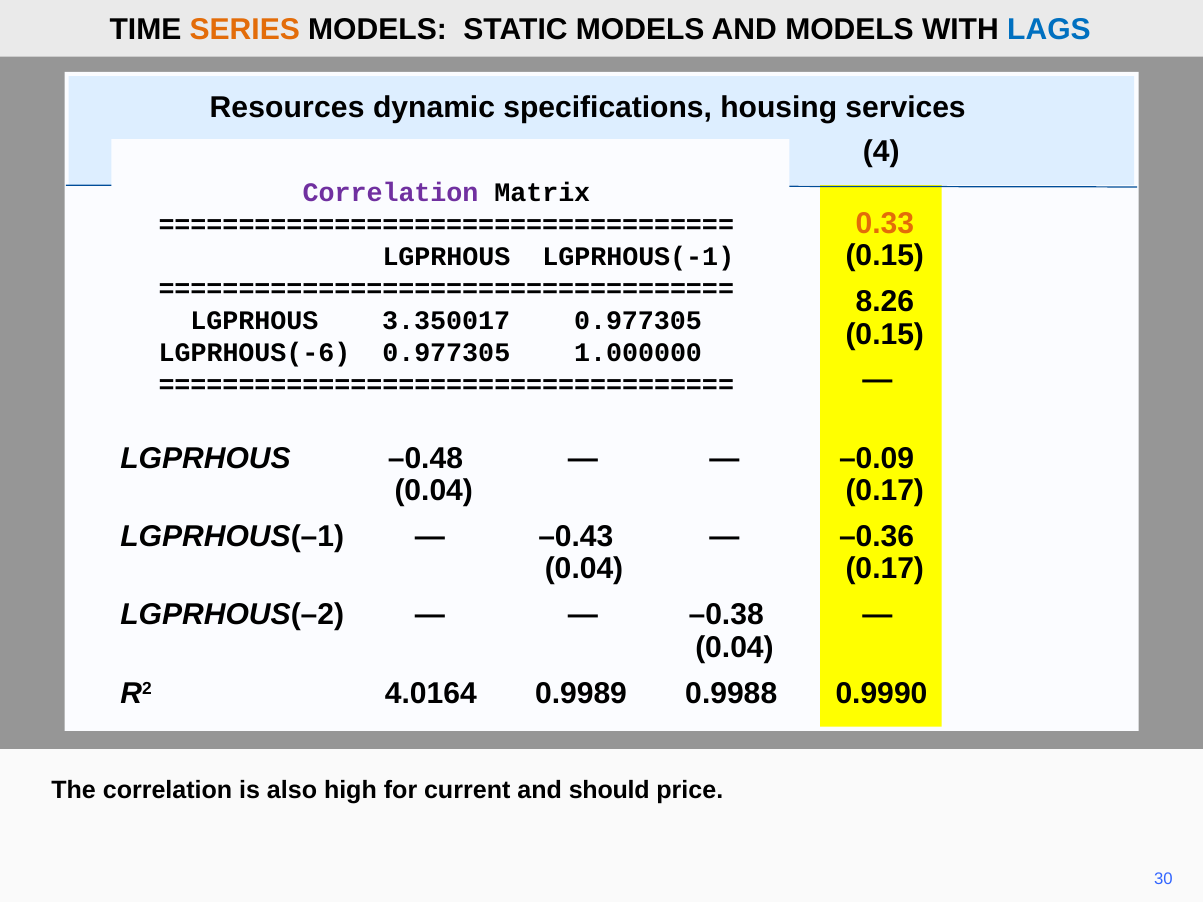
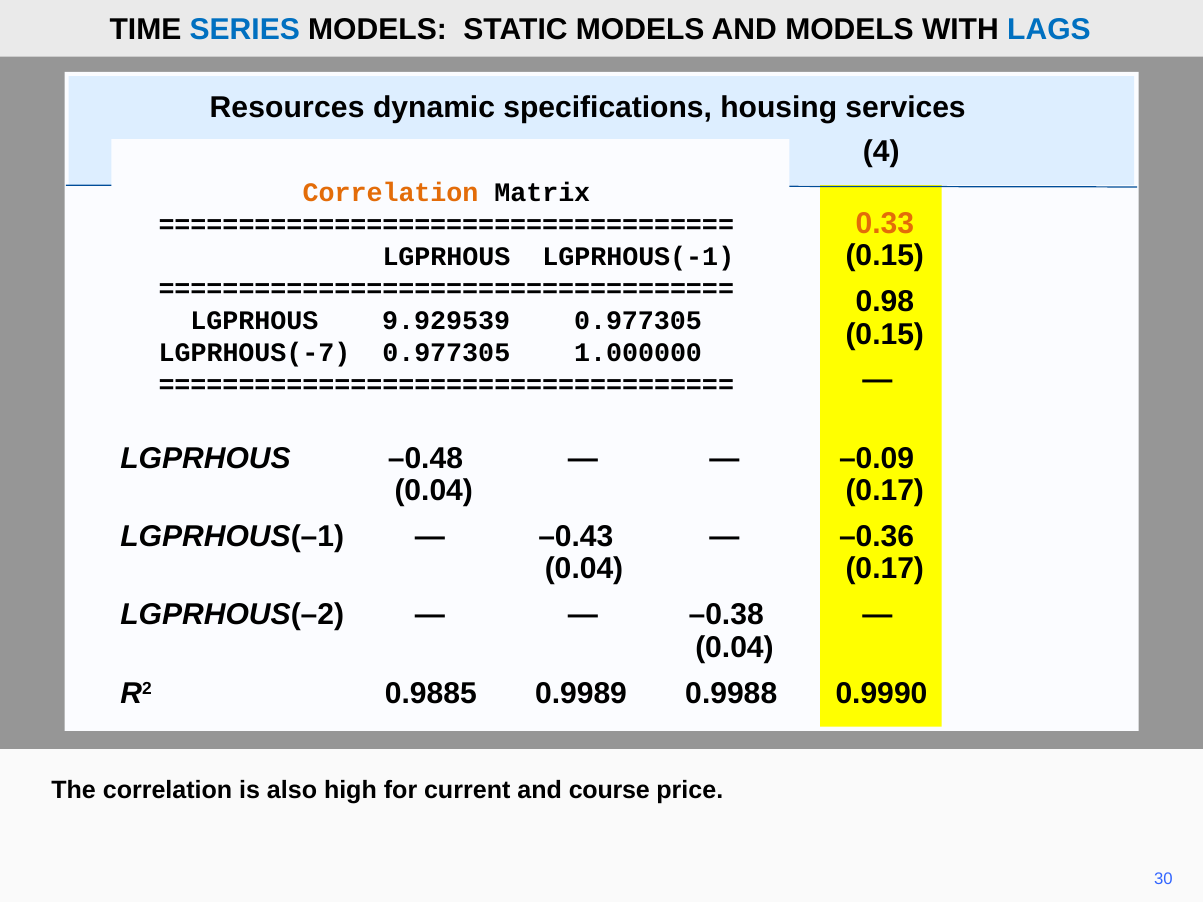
SERIES colour: orange -> blue (245, 29)
Correlation colour: purple -> orange (391, 192)
8.26: 8.26 -> 0.98 (885, 302)
3.350017: 3.350017 -> 9.929539 (446, 321)
LGPRHOUS(-6: LGPRHOUS(-6 -> LGPRHOUS(-7 (254, 353)
4.0164: 4.0164 -> 0.9885 (431, 693)
should: should -> course (609, 790)
